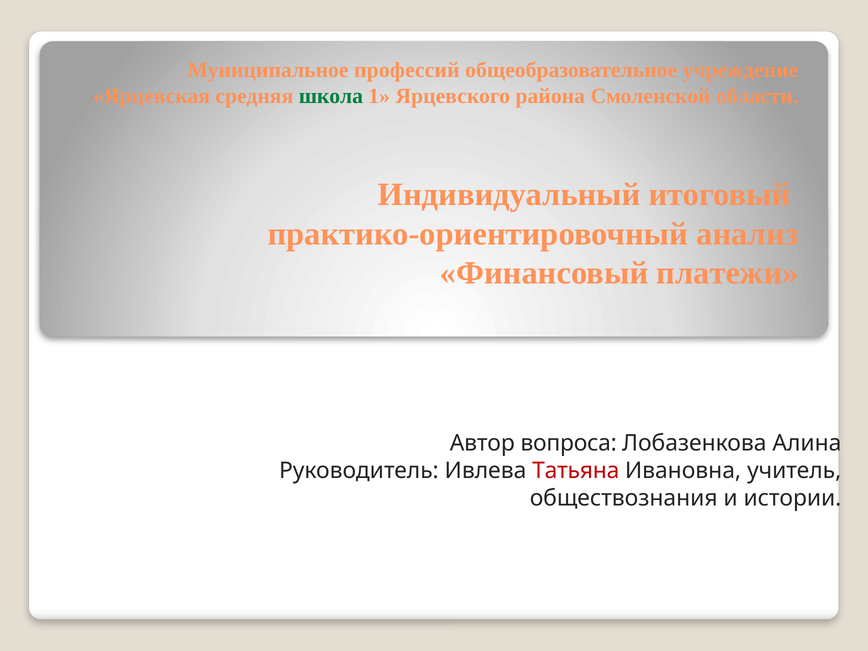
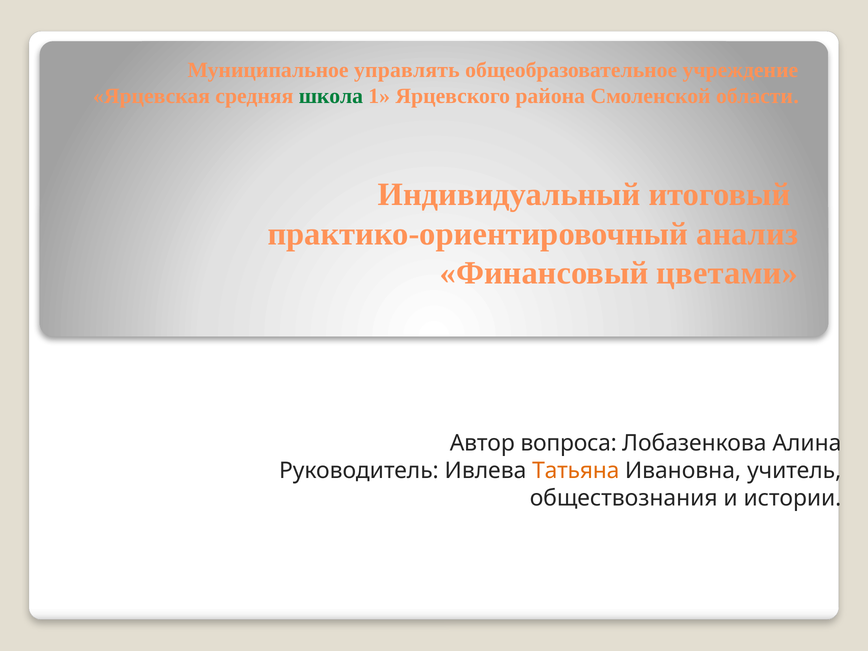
профессий: профессий -> управлять (407, 70)
платежи: платежи -> цветами (727, 273)
Татьяна colour: red -> orange (576, 471)
